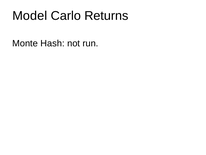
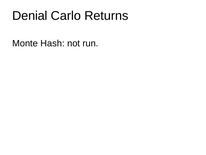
Model: Model -> Denial (30, 16)
